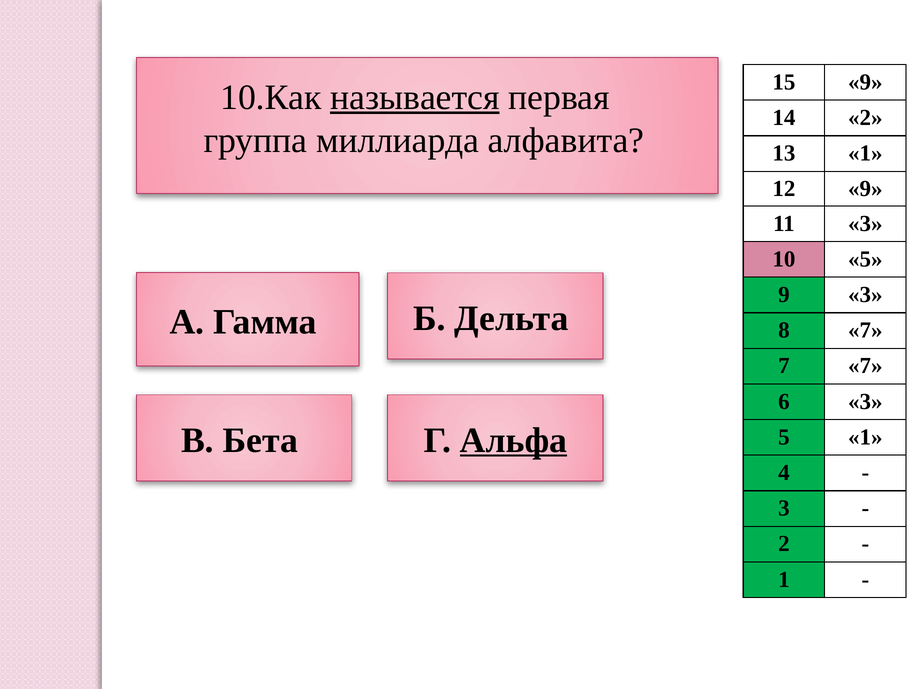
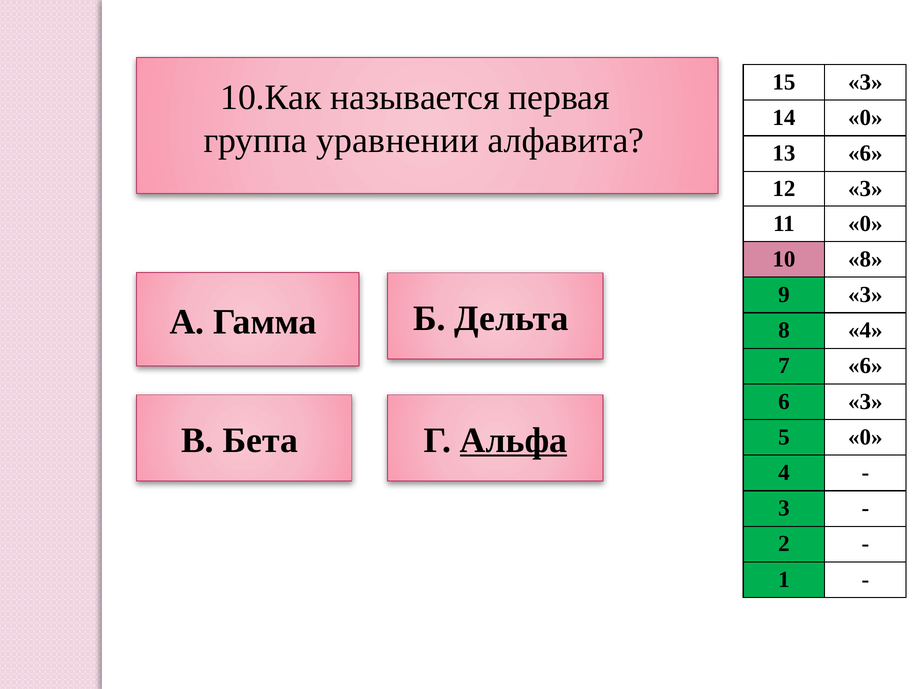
15 9: 9 -> 3 (865, 82)
называется underline: present -> none (415, 97)
14 2: 2 -> 0 (865, 118)
миллиарда: миллиарда -> уравнении (397, 140)
13 1: 1 -> 6 (865, 153)
12 9: 9 -> 3 (865, 189)
11 3: 3 -> 0 (865, 224)
10 5: 5 -> 8 (865, 259)
8 7: 7 -> 4 (865, 330)
7: 7 -> 6 (865, 366)
5 1: 1 -> 0 (865, 437)
